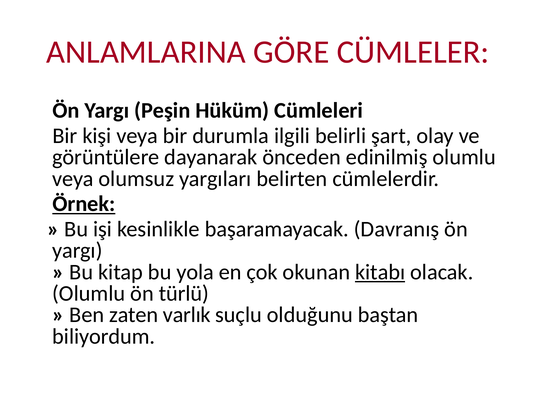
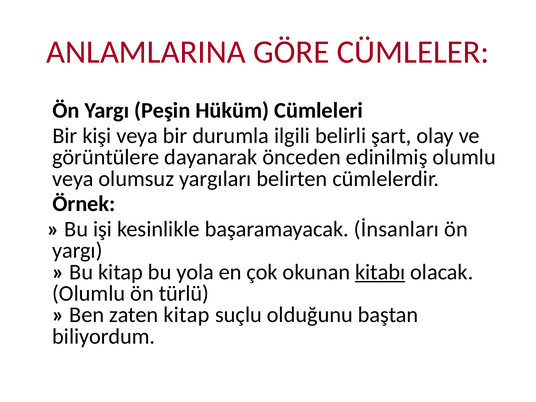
Örnek underline: present -> none (84, 204)
Davranış: Davranış -> İnsanları (396, 229)
zaten varlık: varlık -> kitap (187, 315)
